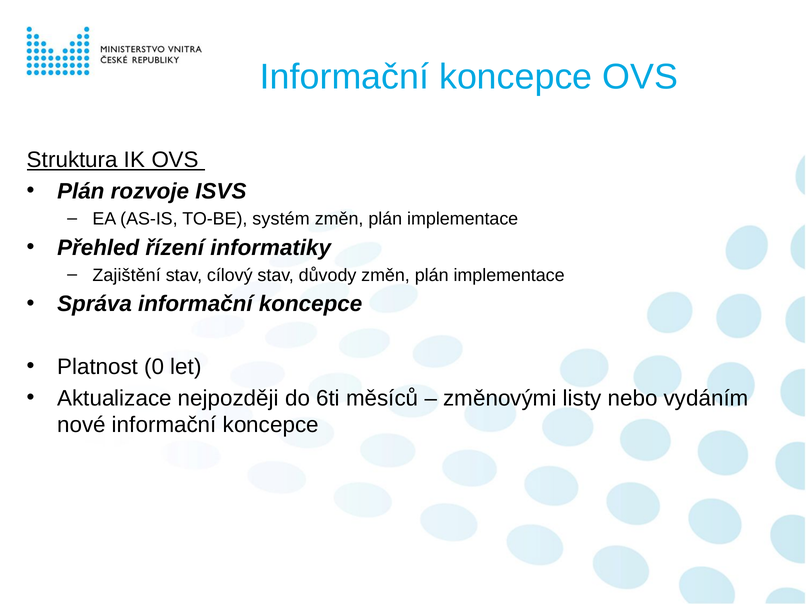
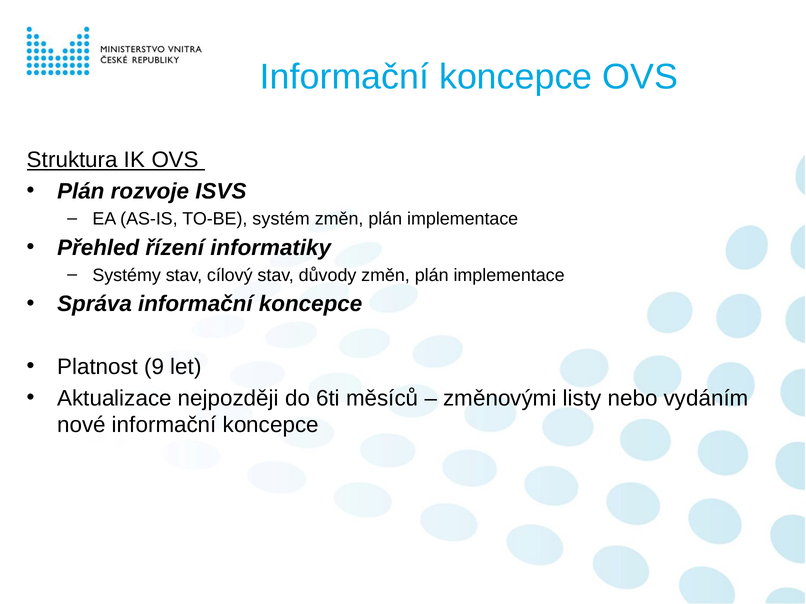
Zajištění: Zajištění -> Systémy (127, 275)
0: 0 -> 9 (154, 367)
